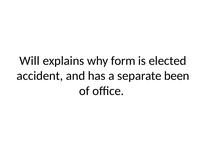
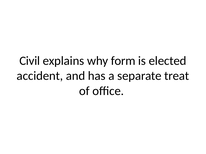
Will: Will -> Civil (30, 61)
been: been -> treat (177, 76)
